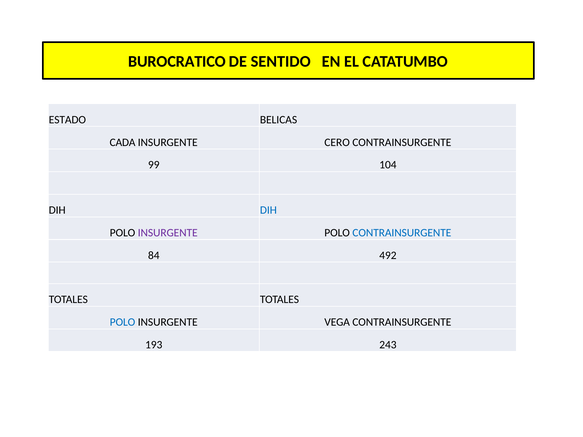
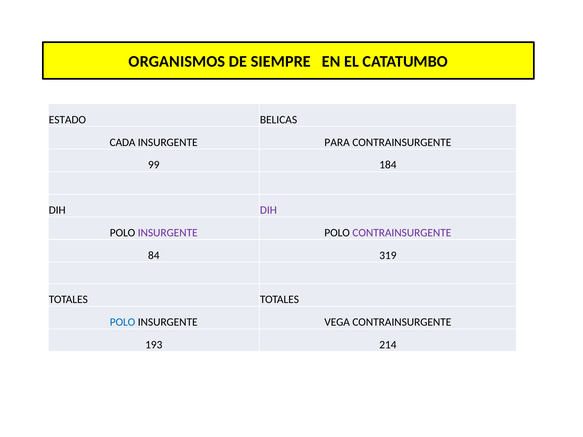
BUROCRATICO: BUROCRATICO -> ORGANISMOS (177, 62)
SENTIDO: SENTIDO -> SIEMPRE (281, 62)
CERO: CERO -> PARA (337, 142)
104: 104 -> 184 (388, 165)
DIH colour: blue -> purple (268, 210)
CONTRAINSURGENTE colour: blue -> purple (402, 233)
492: 492 -> 319 (388, 256)
243: 243 -> 214 (388, 345)
